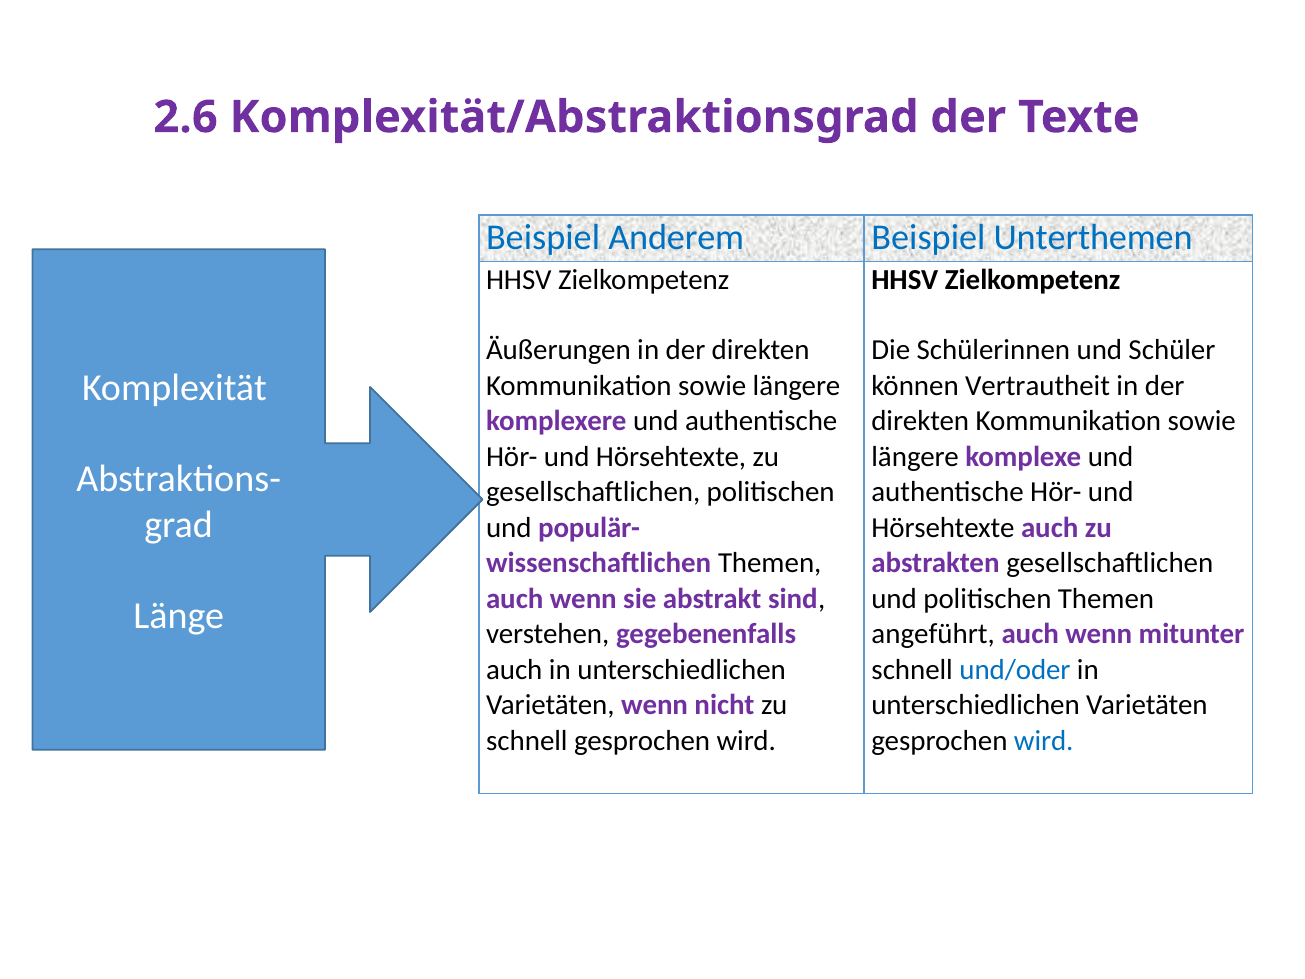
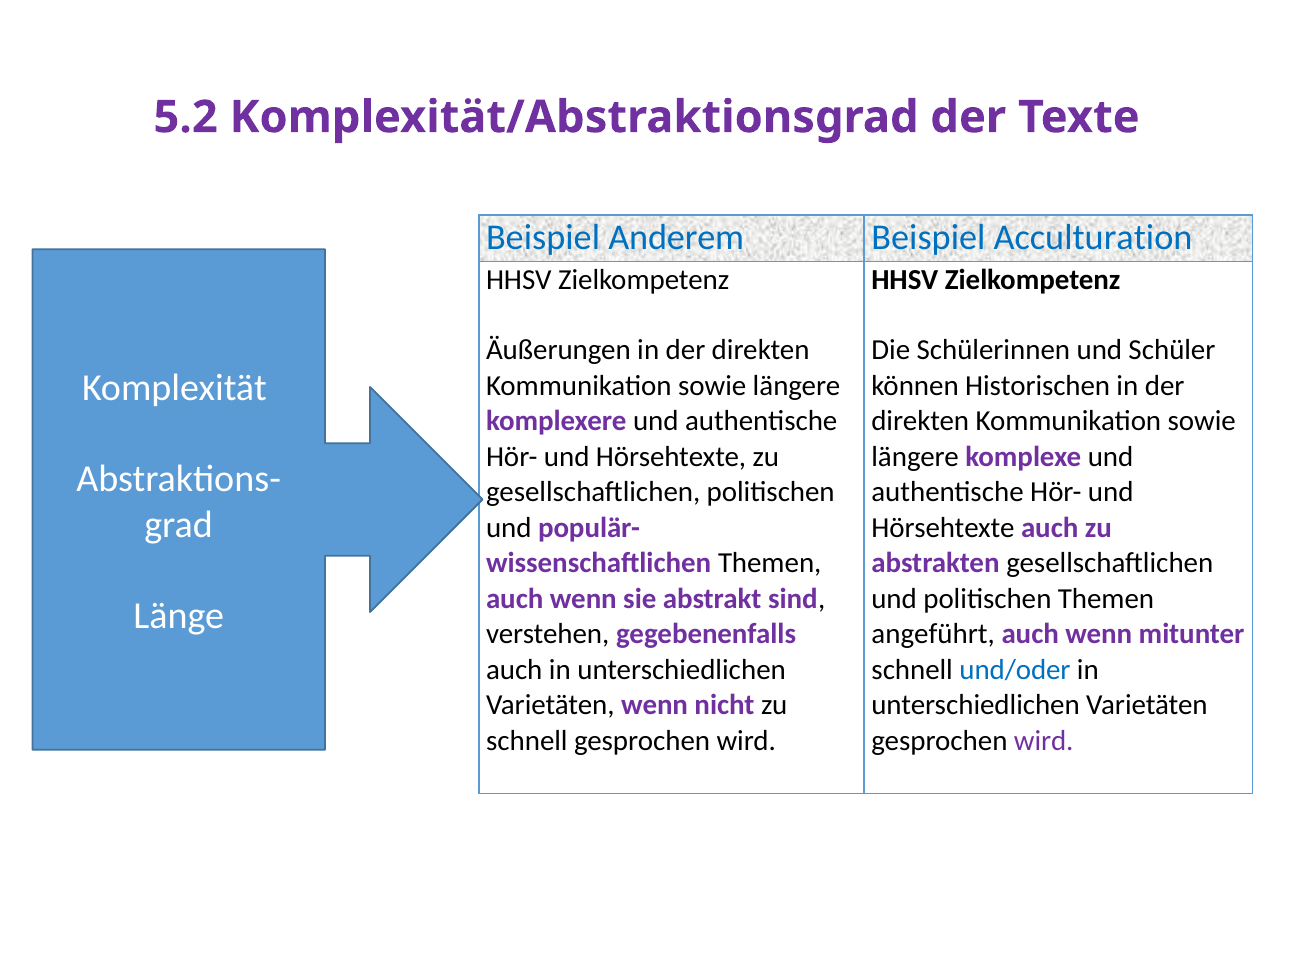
2.6: 2.6 -> 5.2 (186, 117)
Unterthemen: Unterthemen -> Acculturation (1093, 237)
Vertrautheit: Vertrautheit -> Historischen (1038, 386)
wird colour: blue -> purple (1044, 740)
